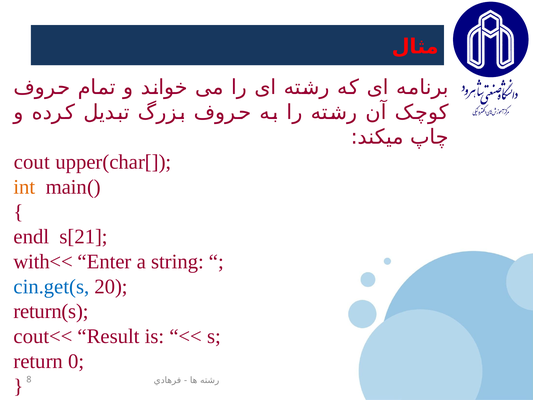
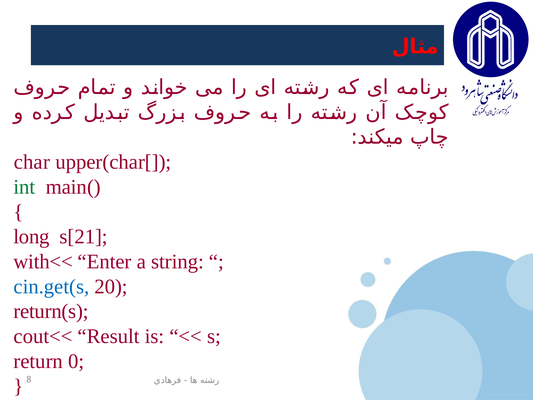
cout: cout -> char (32, 162)
int colour: orange -> green (24, 187)
endl: endl -> long (31, 237)
